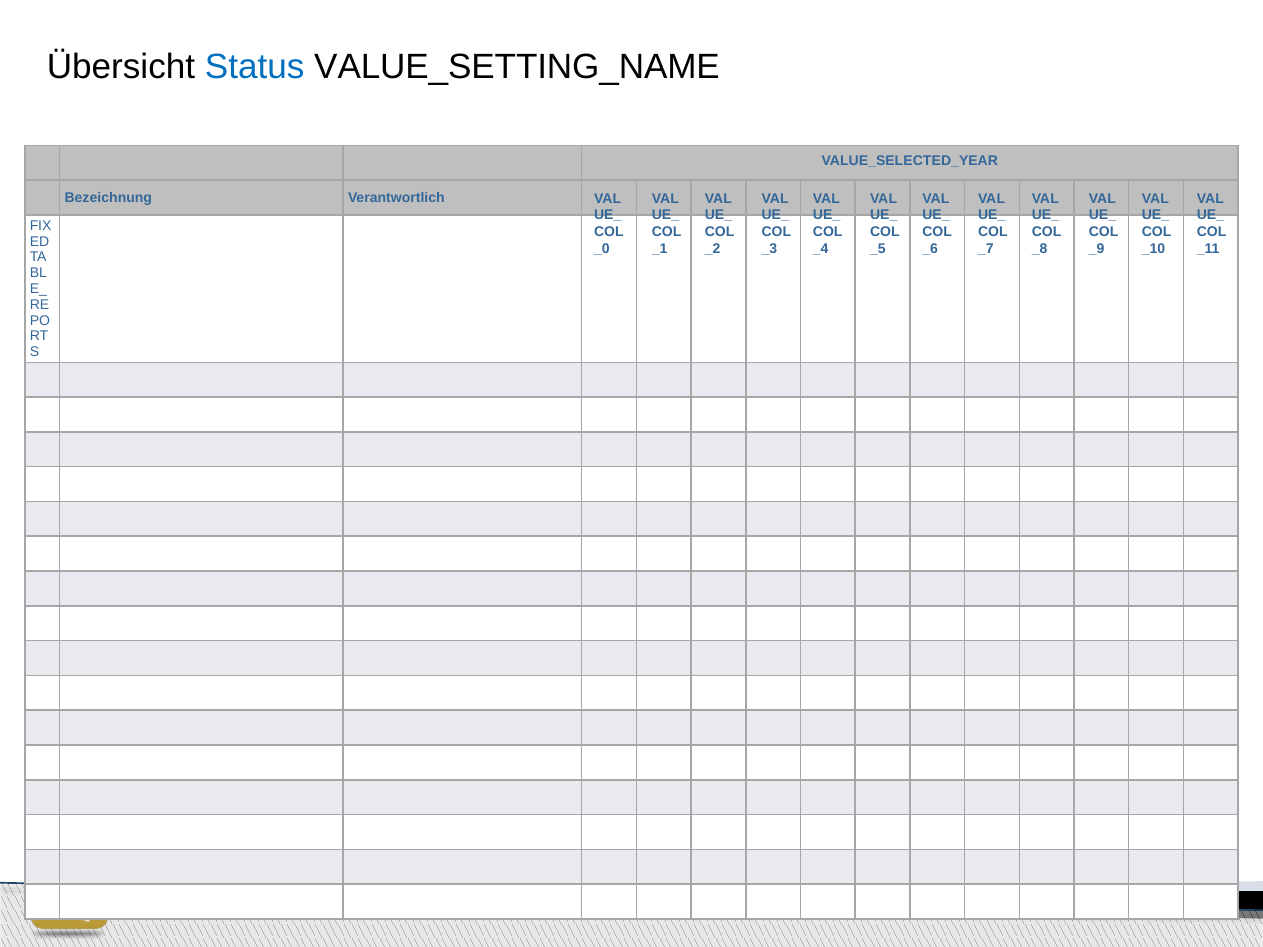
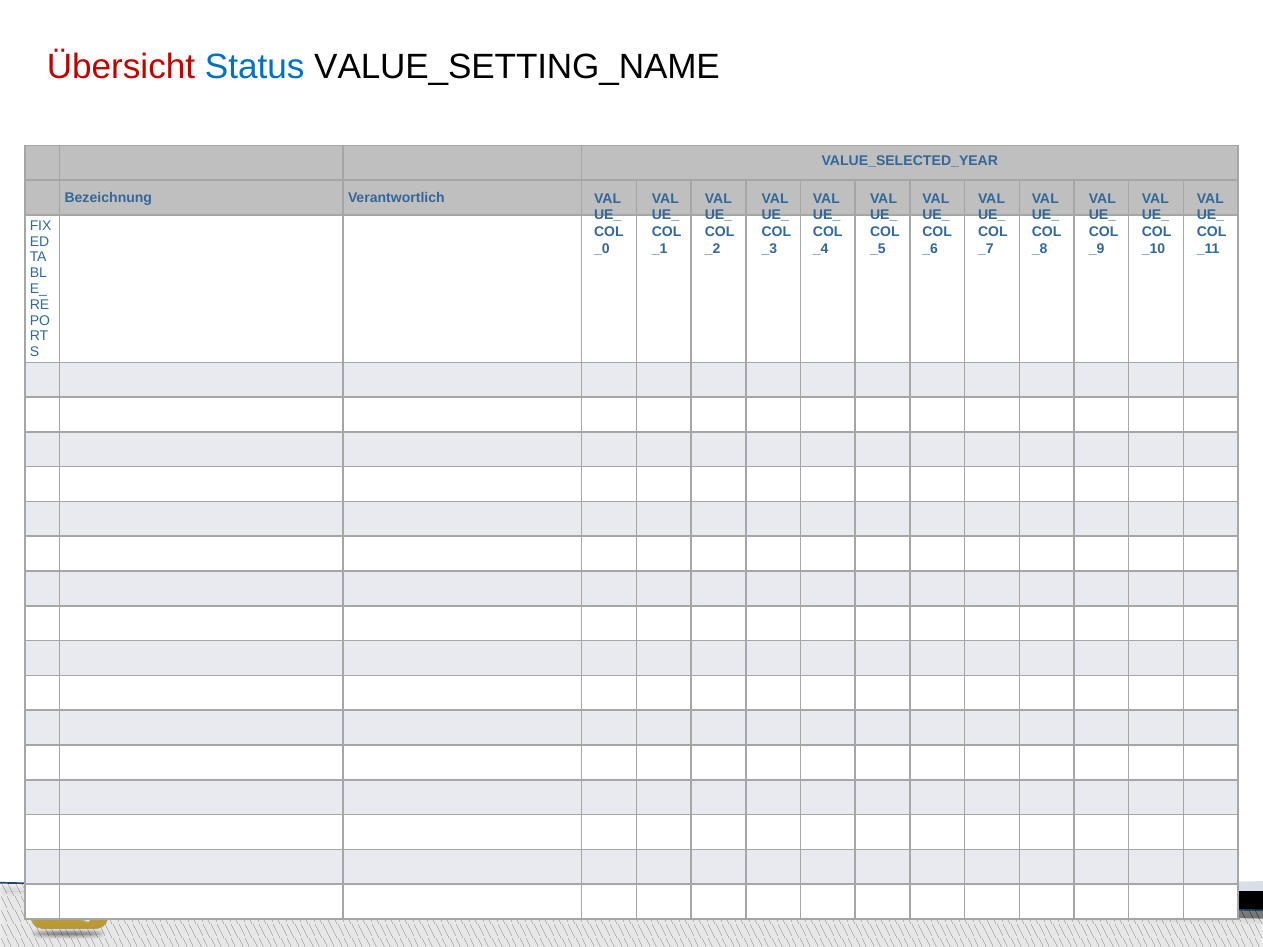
Übersicht colour: black -> red (121, 67)
